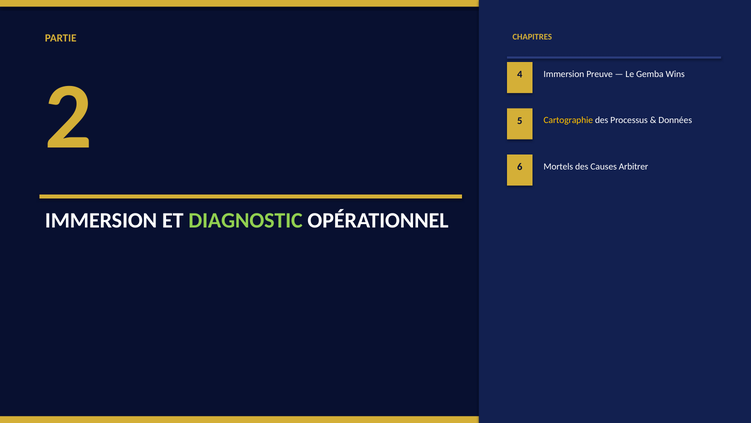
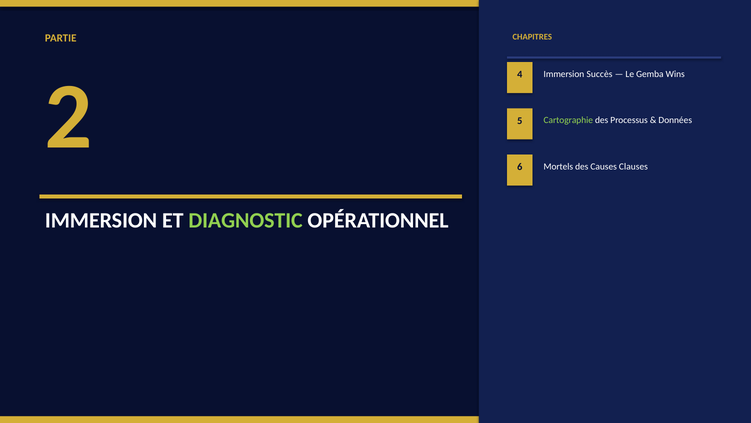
Preuve: Preuve -> Succès (599, 74)
Cartographie colour: yellow -> light green (568, 120)
Arbitrer: Arbitrer -> Clauses (633, 166)
